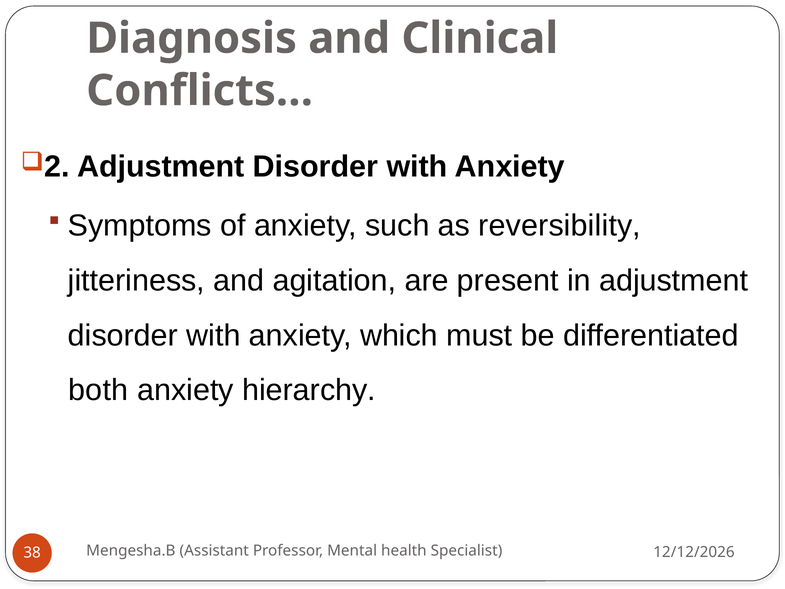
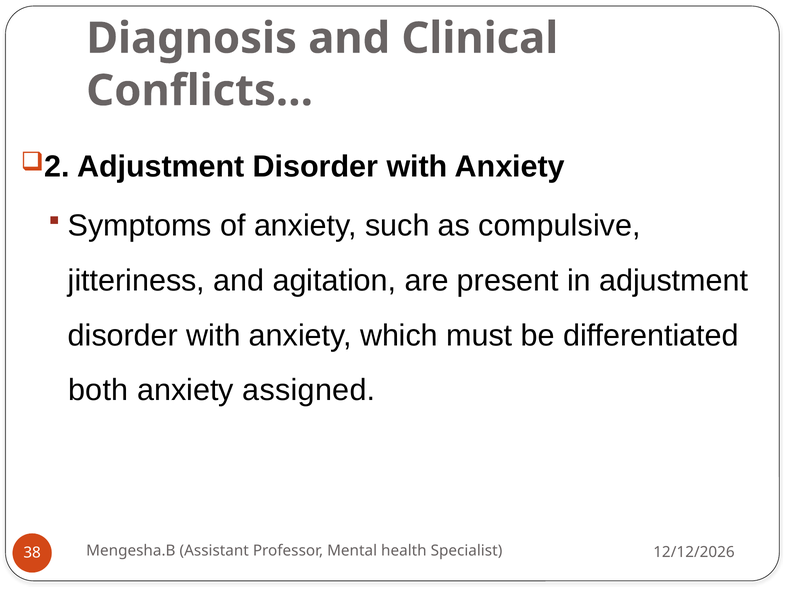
reversibility: reversibility -> compulsive (560, 226)
hierarchy: hierarchy -> assigned (309, 390)
